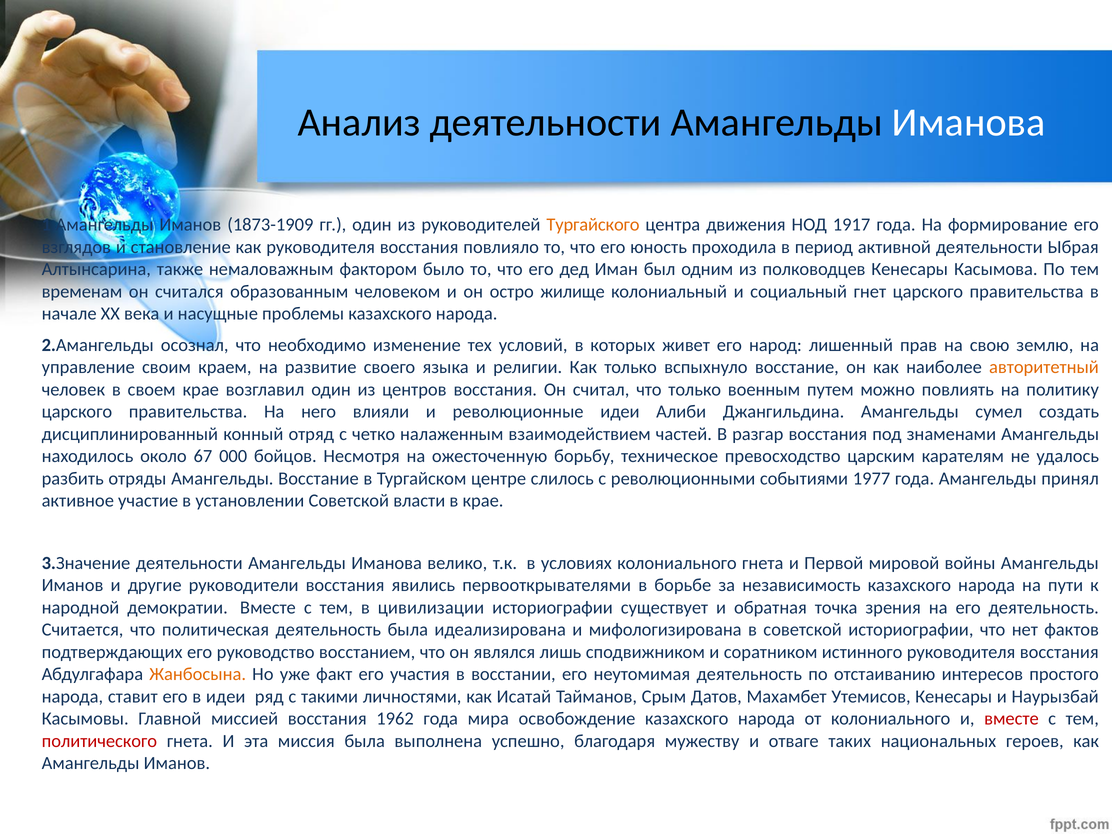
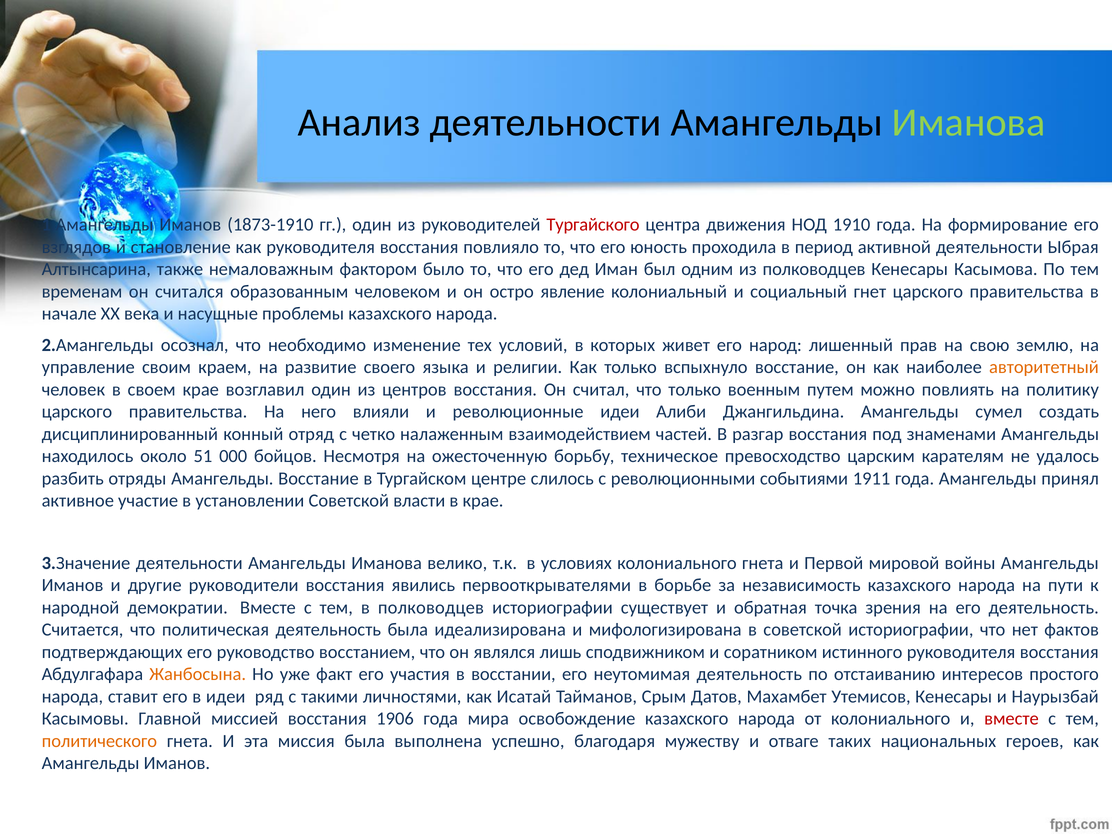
Иманова colour: white -> light green (969, 123)
1873-1909: 1873-1909 -> 1873-1910 (270, 225)
Тургайского colour: orange -> red (593, 225)
1917: 1917 -> 1910 (852, 225)
жилище: жилище -> явление (573, 292)
67: 67 -> 51 (203, 456)
1977: 1977 -> 1911 (872, 478)
в цивилизации: цивилизации -> полководцев (431, 608)
1962: 1962 -> 1906 (395, 719)
политического colour: red -> orange (99, 741)
